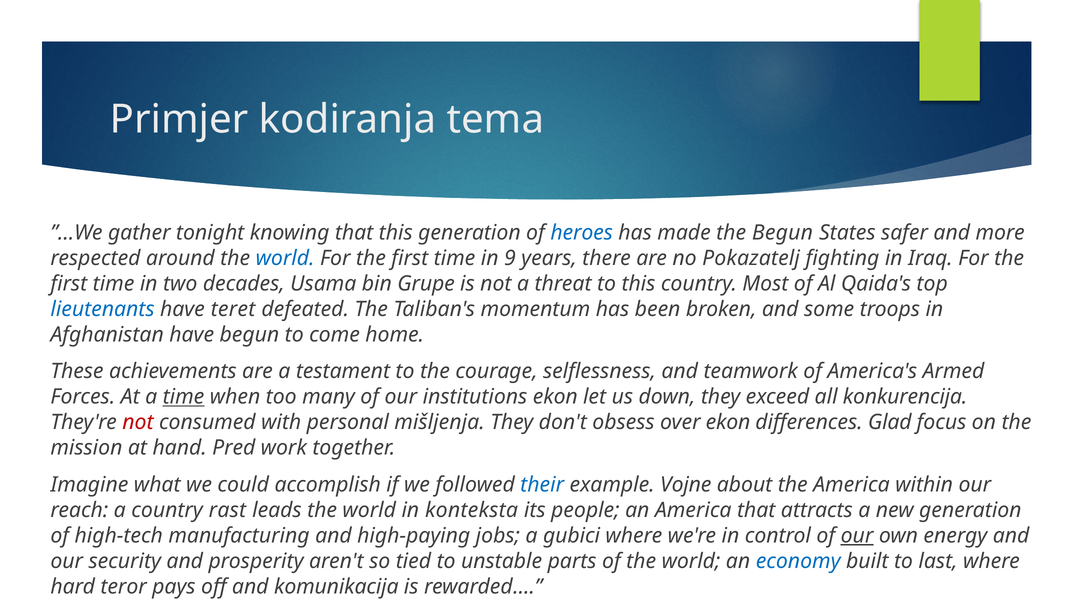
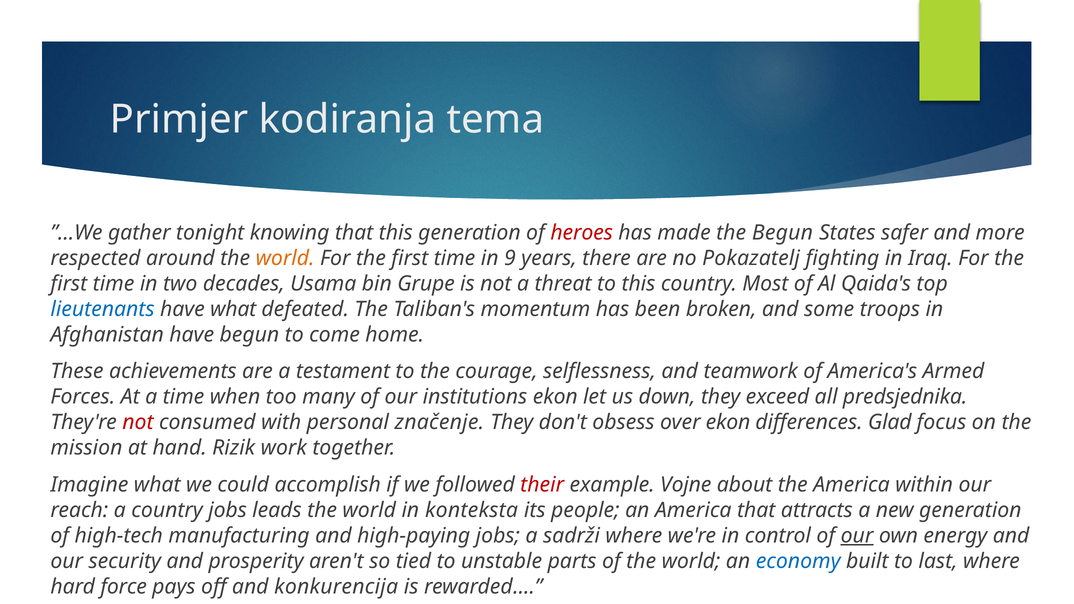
heroes colour: blue -> red (582, 233)
world colour: blue -> orange (285, 258)
have teret: teret -> what (233, 309)
time underline: present -> none (184, 397)
konkurencija: konkurencija -> predsjednika (905, 397)
mišljenja: mišljenja -> značenje (439, 422)
Pred: Pred -> Rizik (234, 448)
their colour: blue -> red (542, 485)
country rast: rast -> jobs (228, 510)
gubici: gubici -> sadrži (571, 536)
teror: teror -> force (124, 587)
komunikacija: komunikacija -> konkurencija (336, 587)
